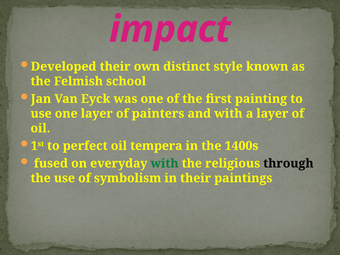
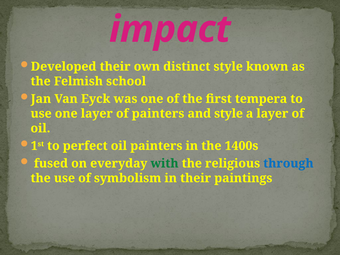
painting: painting -> tempera (261, 99)
and with: with -> style (229, 114)
oil tempera: tempera -> painters (156, 146)
through colour: black -> blue (288, 163)
